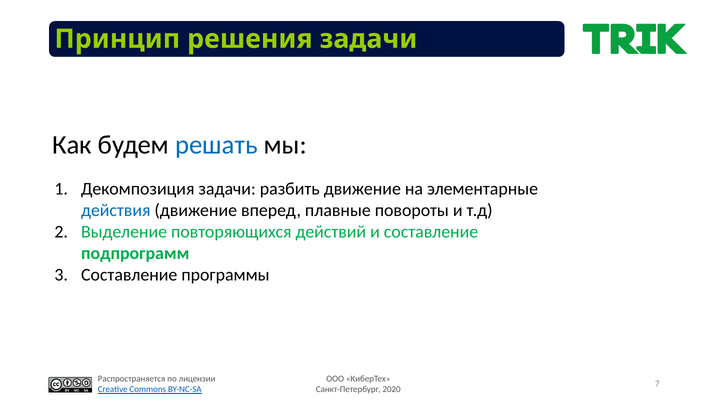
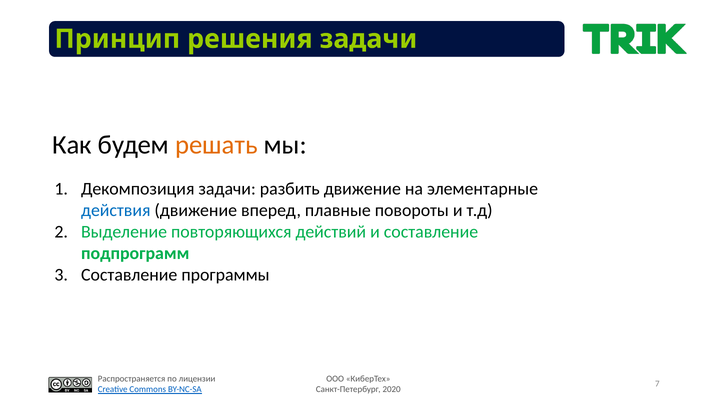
решать colour: blue -> orange (216, 145)
